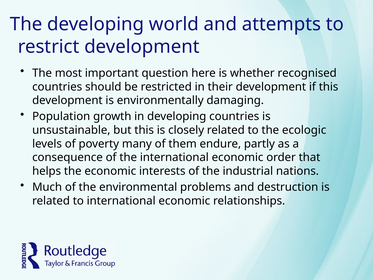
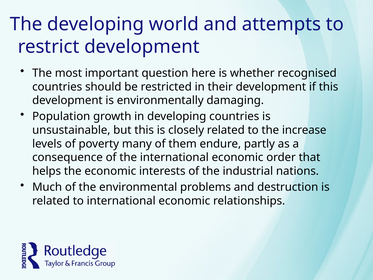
ecologic: ecologic -> increase (304, 130)
